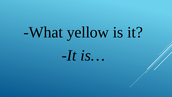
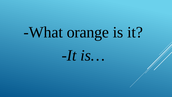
yellow: yellow -> orange (88, 32)
